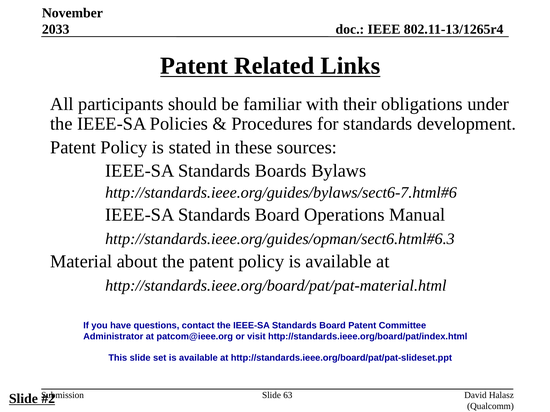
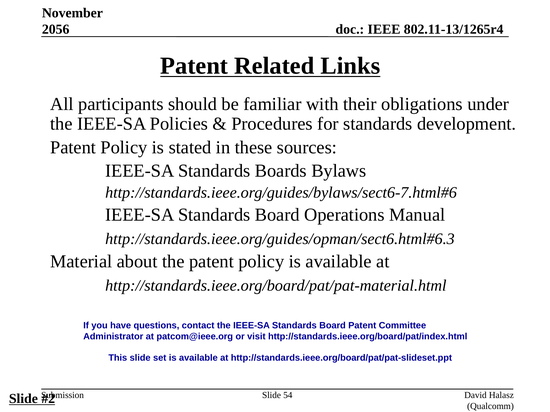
2033: 2033 -> 2056 (56, 29)
63: 63 -> 54 (288, 396)
